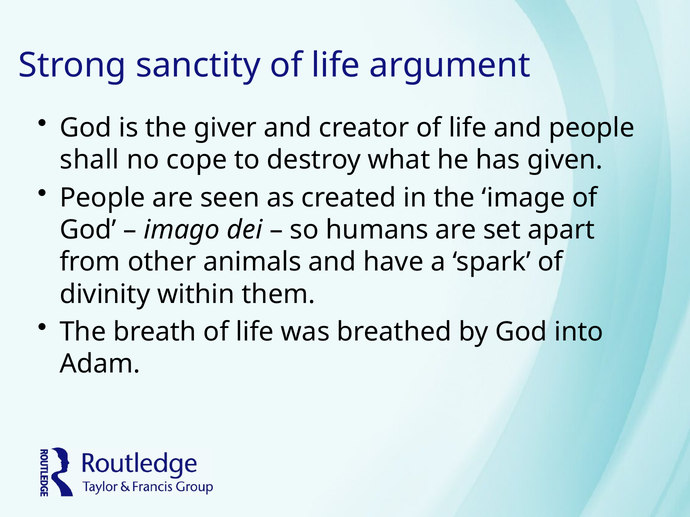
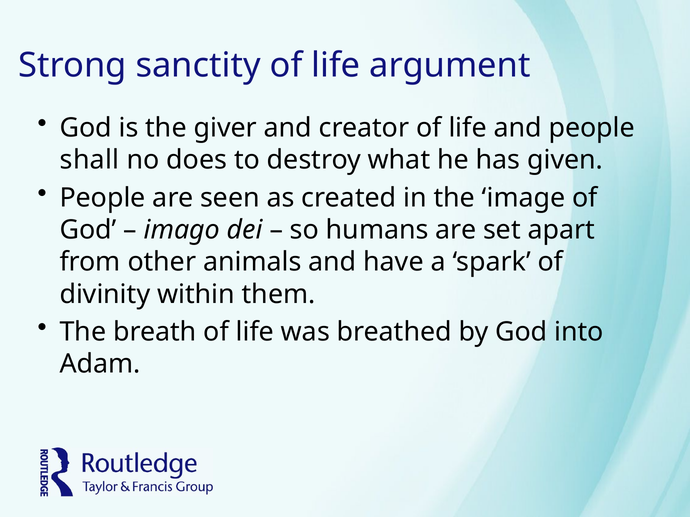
cope: cope -> does (197, 160)
